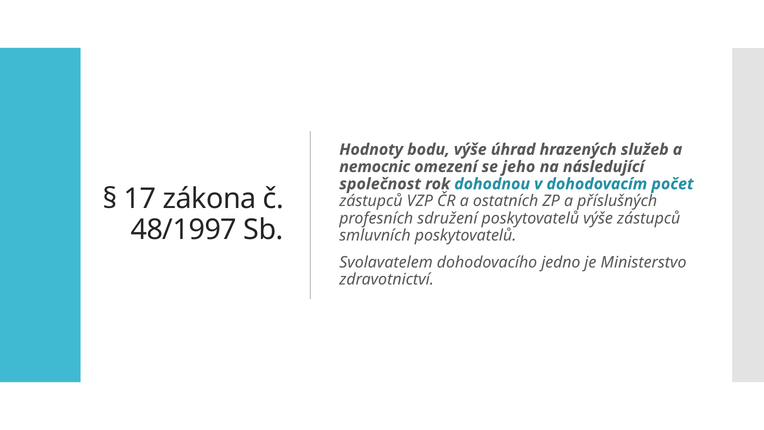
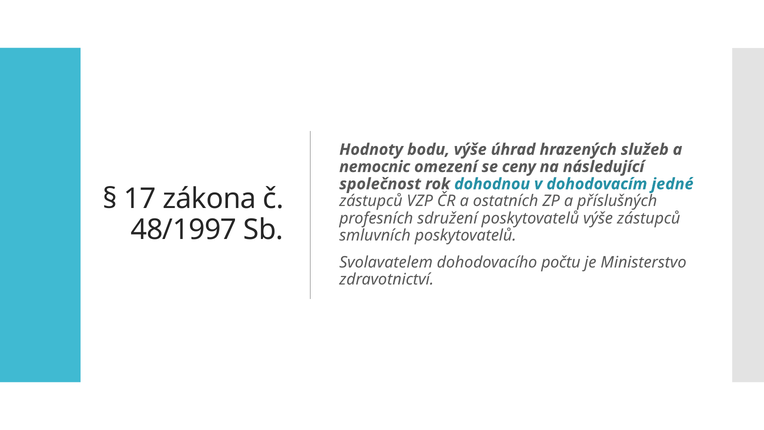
jeho: jeho -> ceny (519, 167)
počet: počet -> jedné (672, 184)
jedno: jedno -> počtu (561, 262)
